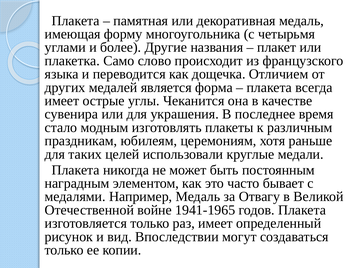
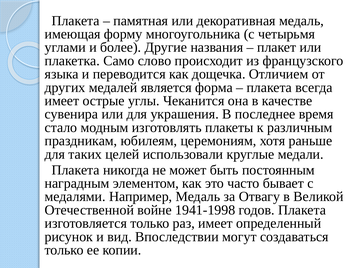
1941-1965: 1941-1965 -> 1941-1998 (205, 210)
